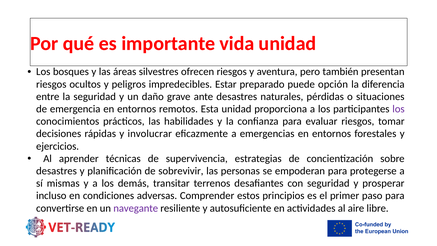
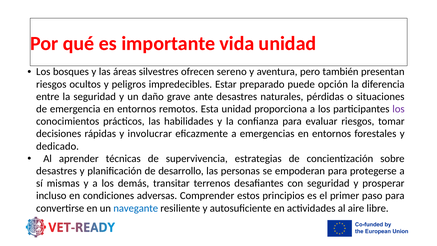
ofrecen riesgos: riesgos -> sereno (232, 72)
ejercicios: ejercicios -> dedicado (58, 146)
sobrevivir: sobrevivir -> desarrollo (181, 171)
navegante colour: purple -> blue (136, 208)
